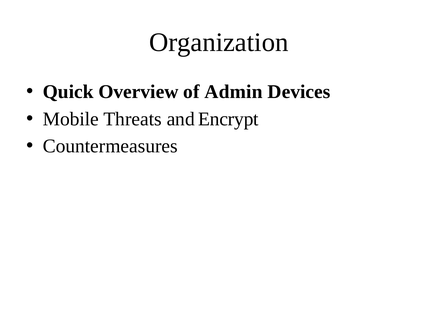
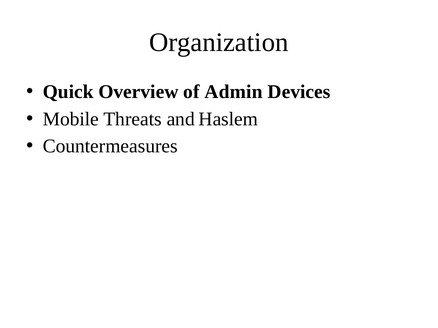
Encrypt: Encrypt -> Haslem (228, 119)
